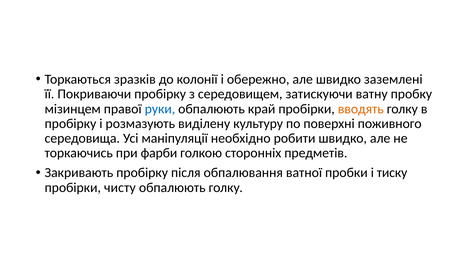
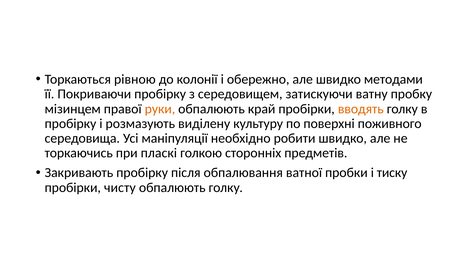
зразків: зразків -> рівною (135, 79)
заземлені: заземлені -> методами (393, 79)
руки colour: blue -> orange (160, 109)
фарби: фарби -> пласкі (159, 153)
